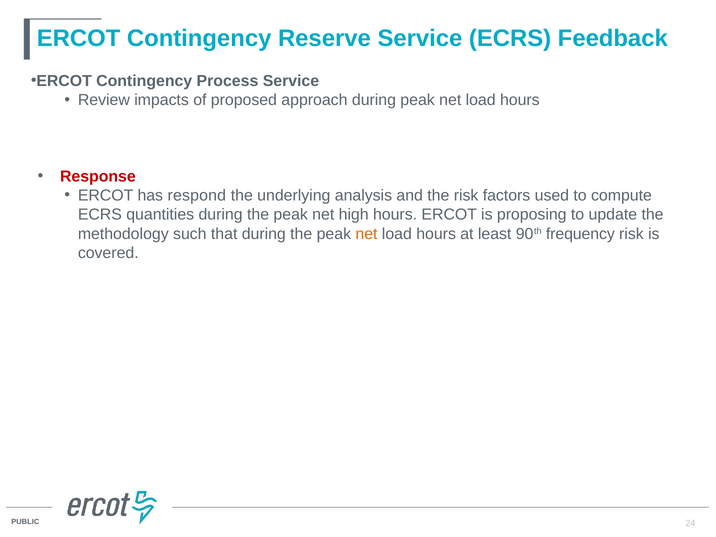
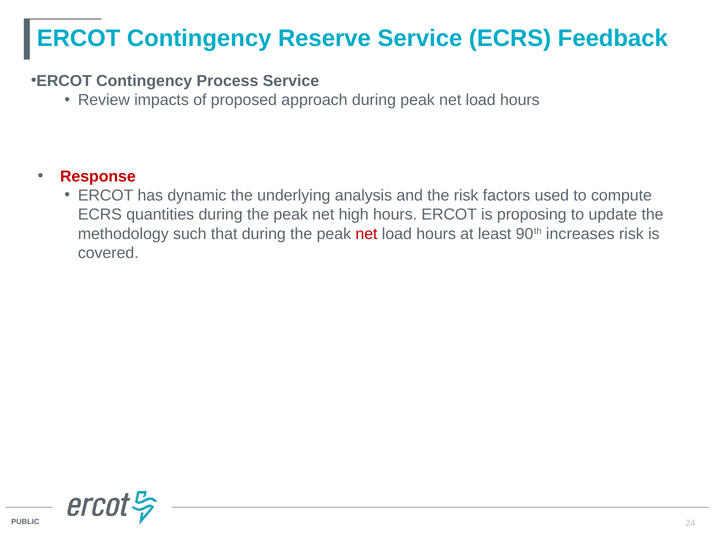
respond: respond -> dynamic (197, 196)
net colour: orange -> red (366, 234)
frequency: frequency -> increases (580, 234)
